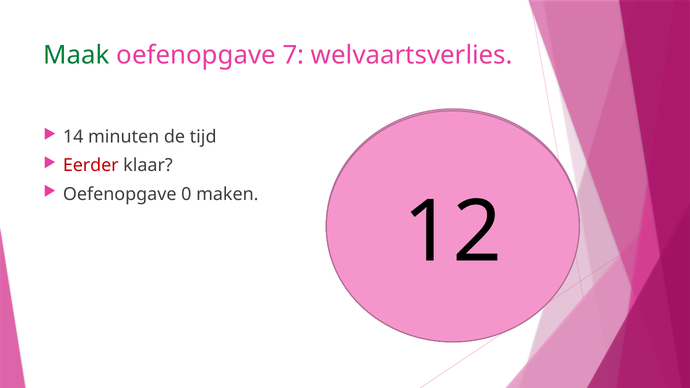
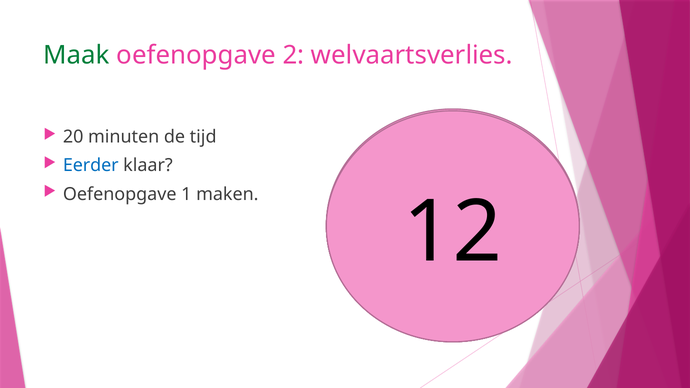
7: 7 -> 2 (293, 55)
14: 14 -> 20 (73, 137)
Eerder colour: red -> blue (91, 166)
0: 0 -> 1 (186, 194)
